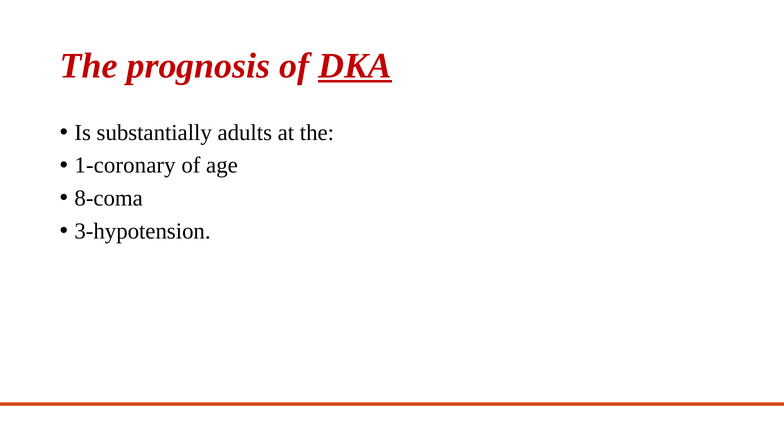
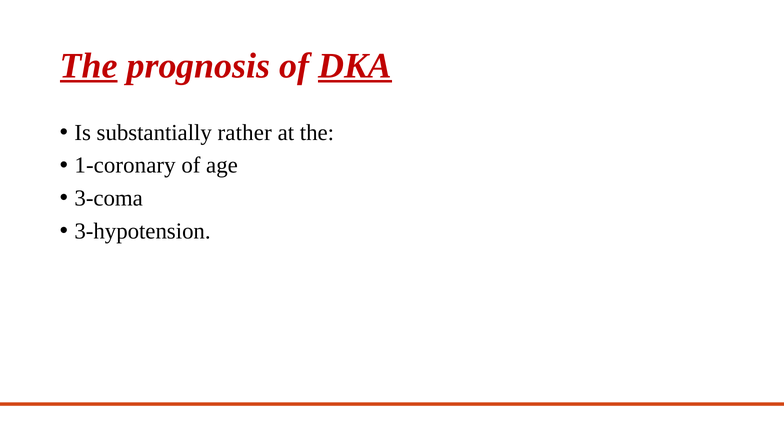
The underline: none -> present (89, 66)
adults: adults -> rather (245, 133)
8-coma: 8-coma -> 3-coma (109, 198)
